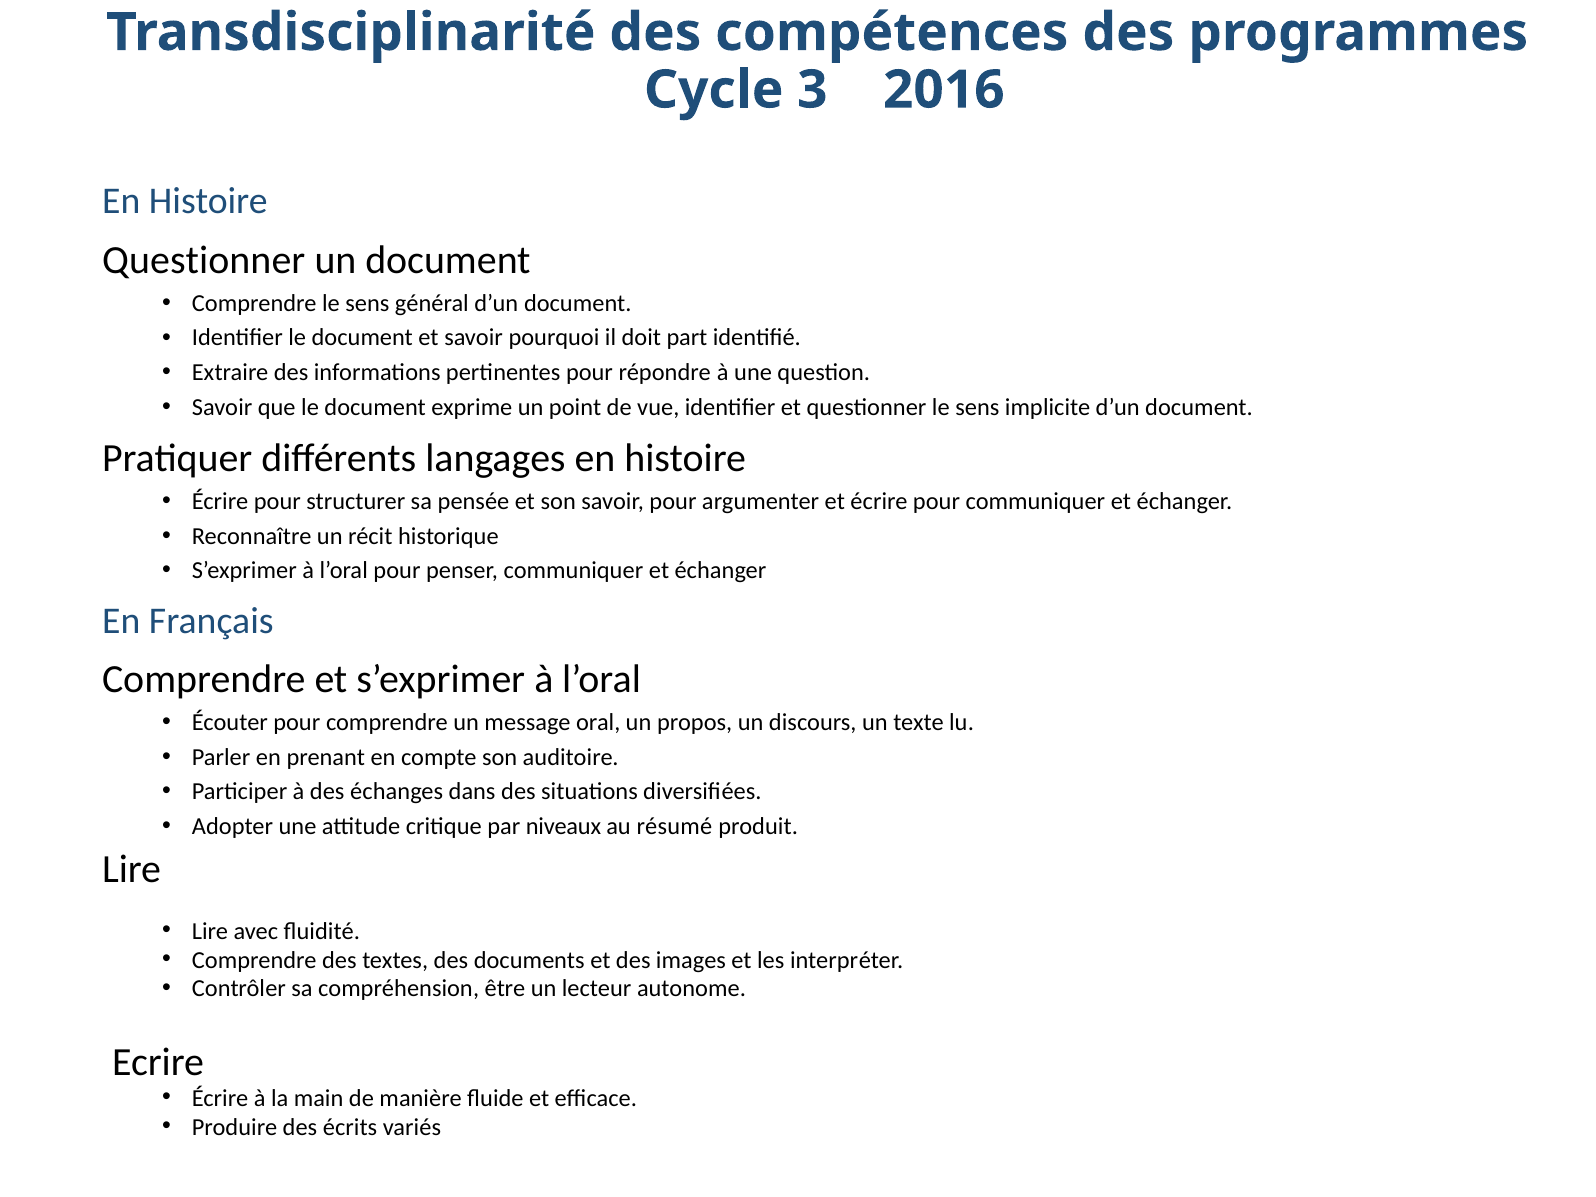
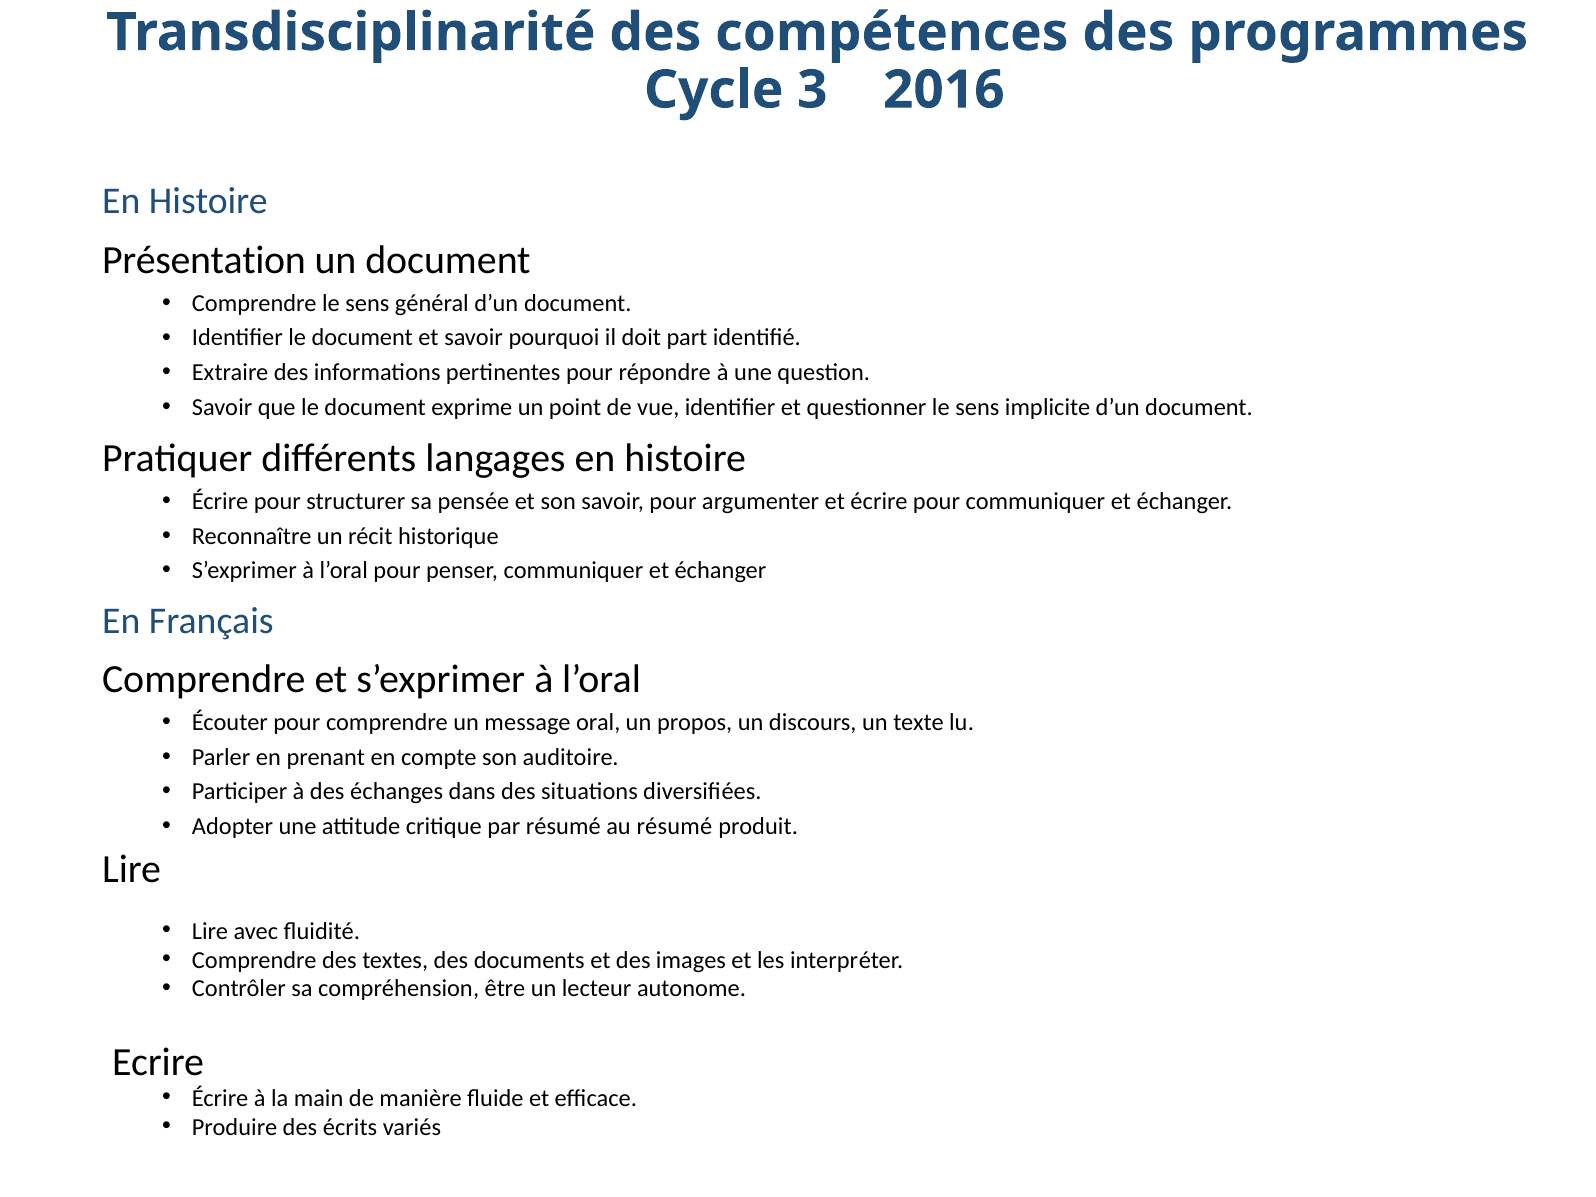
Questionner: Questionner -> Présentation (204, 260)
par niveaux: niveaux -> résumé (563, 826)
